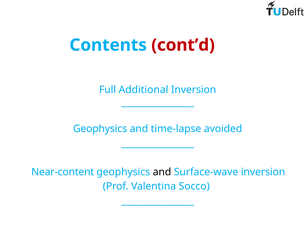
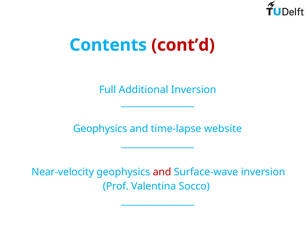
avoided: avoided -> website (223, 129)
Near-content: Near-content -> Near-velocity (63, 172)
and colour: black -> red (162, 172)
